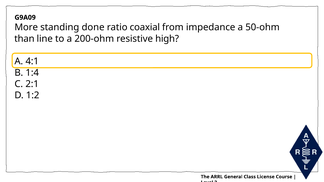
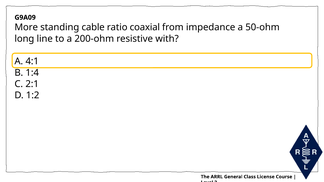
done: done -> cable (93, 27)
than: than -> long (24, 39)
high: high -> with (167, 39)
